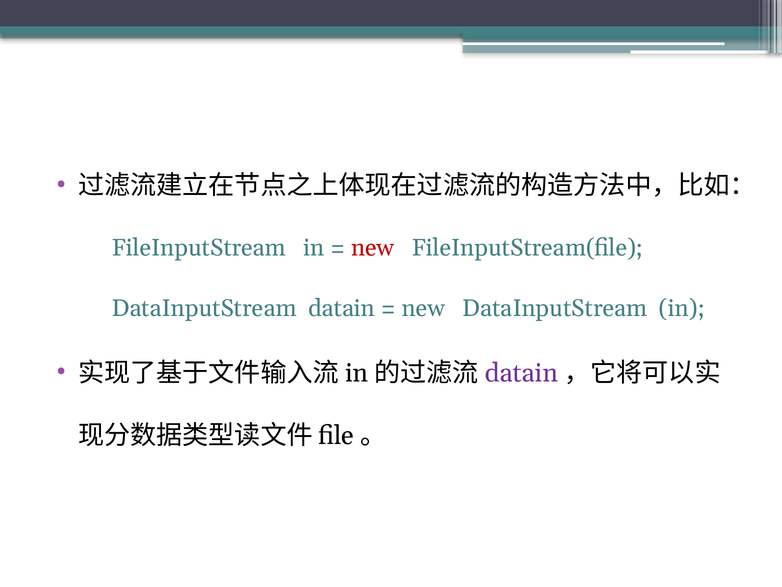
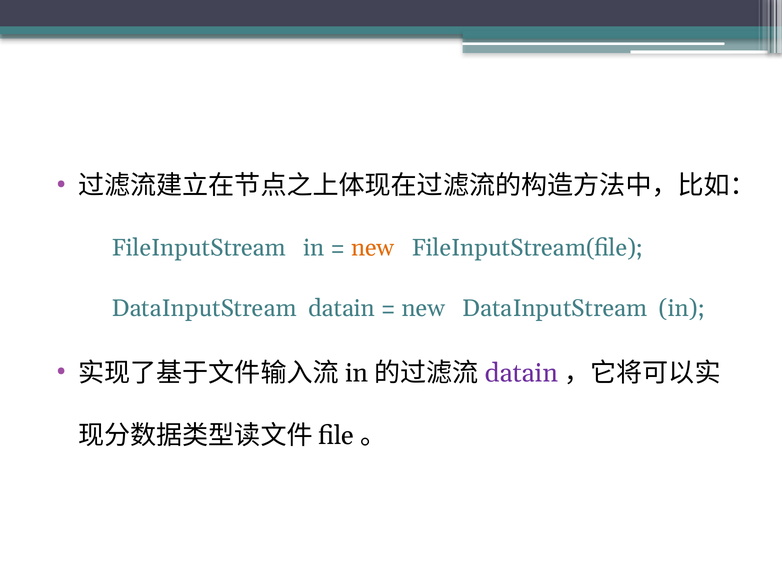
new colour: red -> orange (373, 247)
